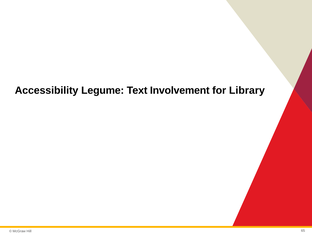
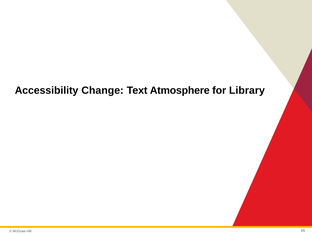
Legume: Legume -> Change (103, 90)
Involvement: Involvement -> Atmosphere (180, 90)
